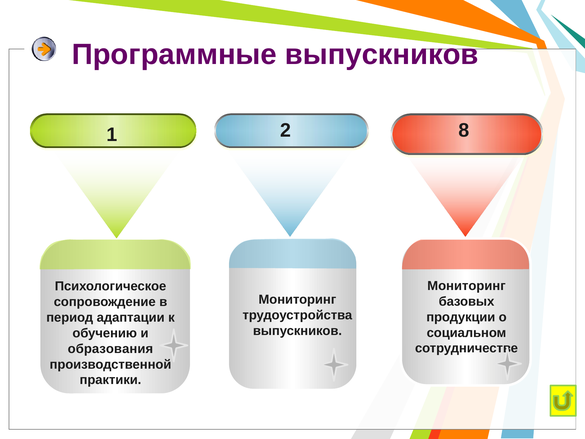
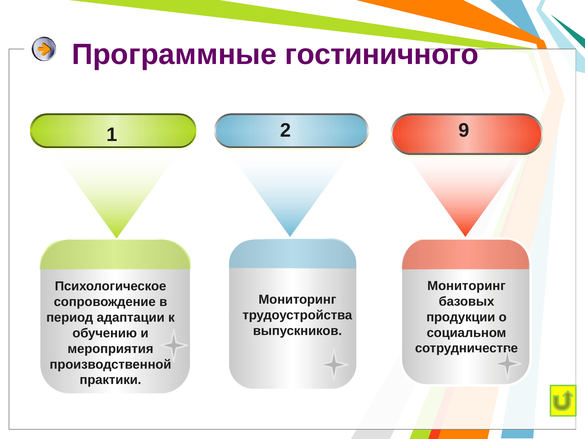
Программные выпускников: выпускников -> гостиничного (382, 54)
8: 8 -> 9 (464, 130)
образования: образования -> мероприятия (110, 349)
